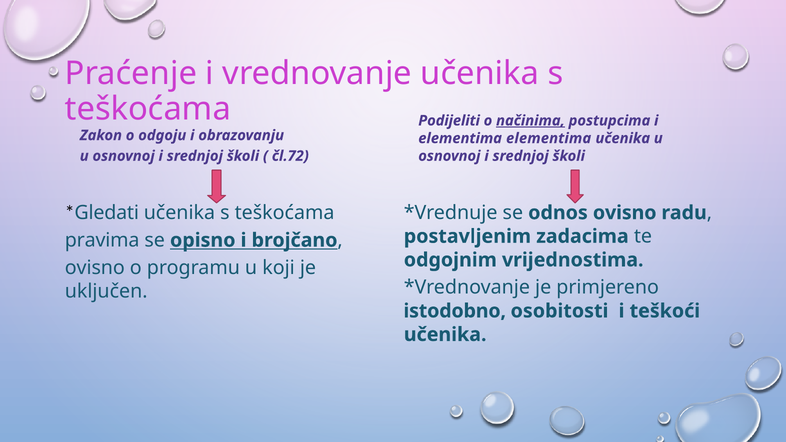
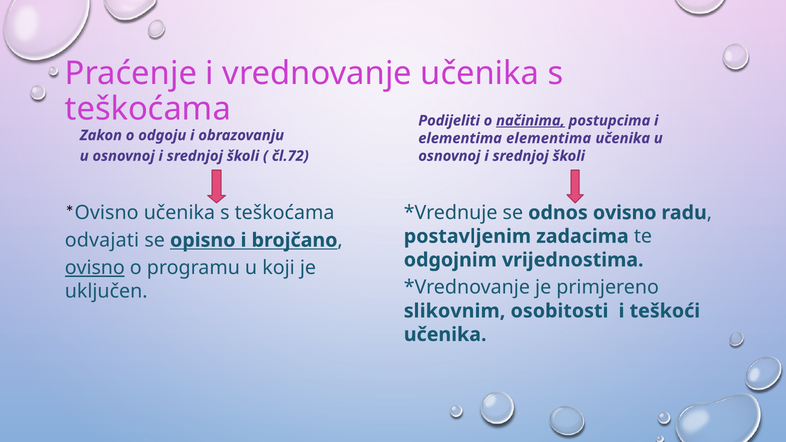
Gledati: Gledati -> Ovisno (107, 213)
pravima: pravima -> odvajati (102, 240)
ovisno underline: none -> present (95, 268)
istodobno: istodobno -> slikovnim (455, 311)
